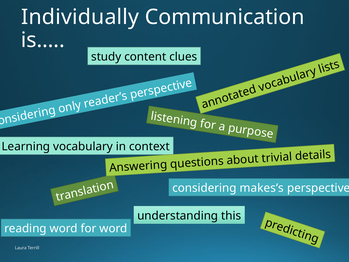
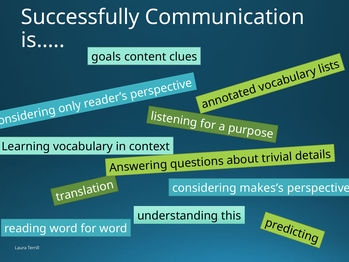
Individually: Individually -> Successfully (80, 17)
study: study -> goals (106, 57)
